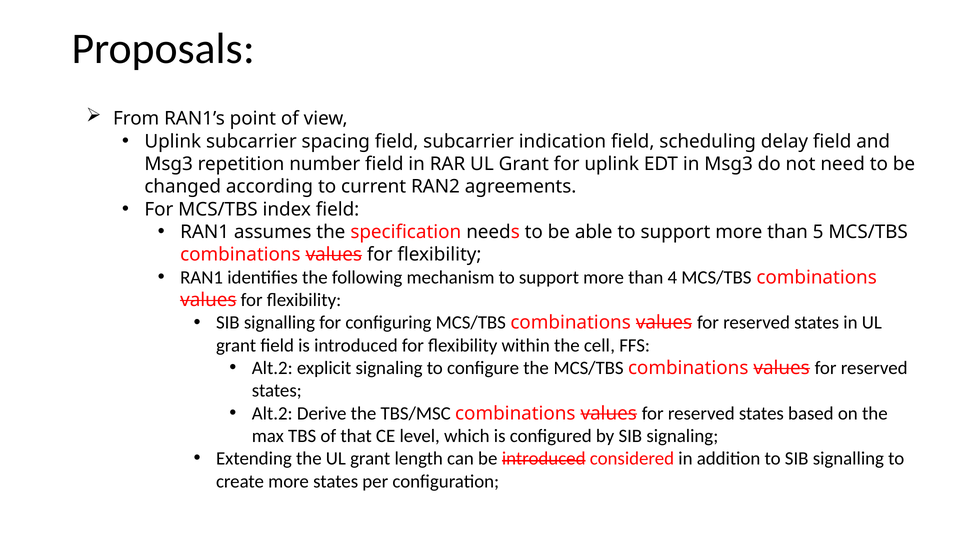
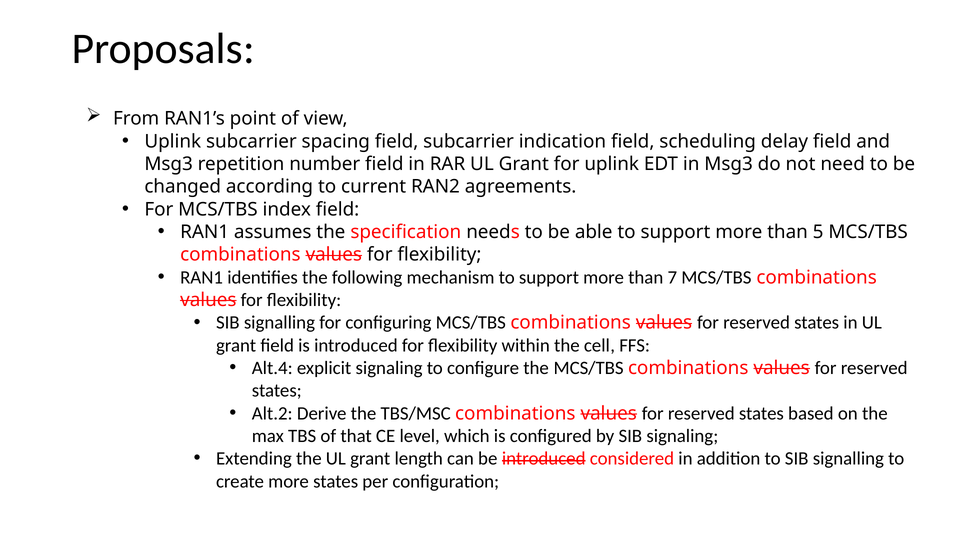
4: 4 -> 7 (672, 277)
Alt.2: Alt.2 -> Alt.4 (272, 368)
